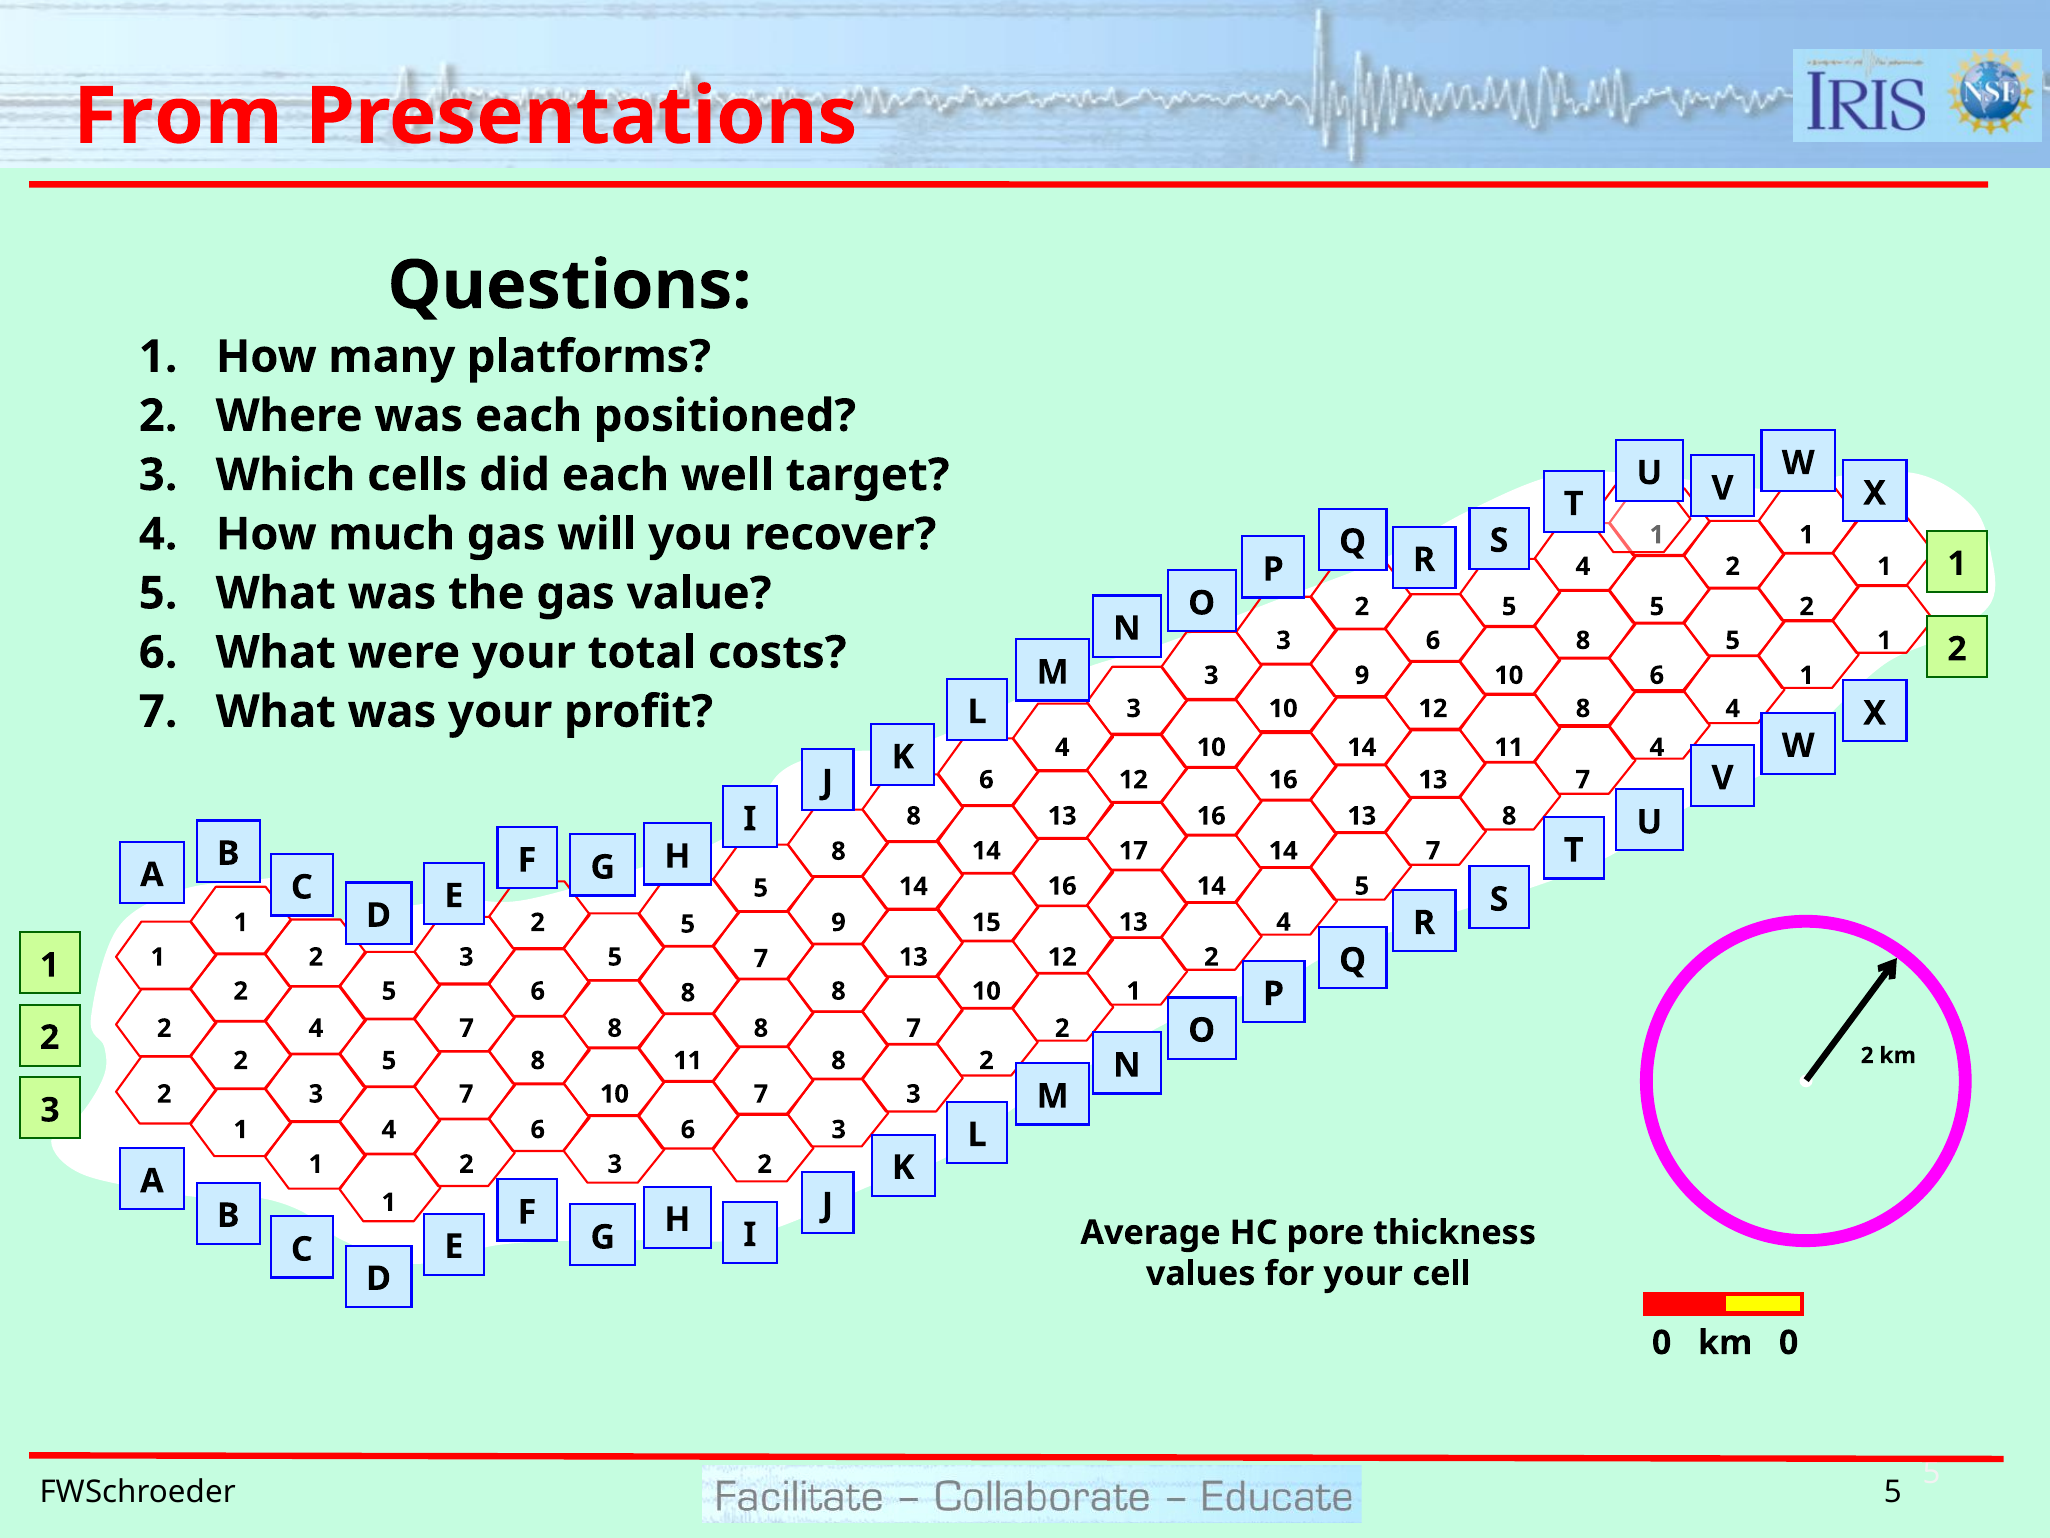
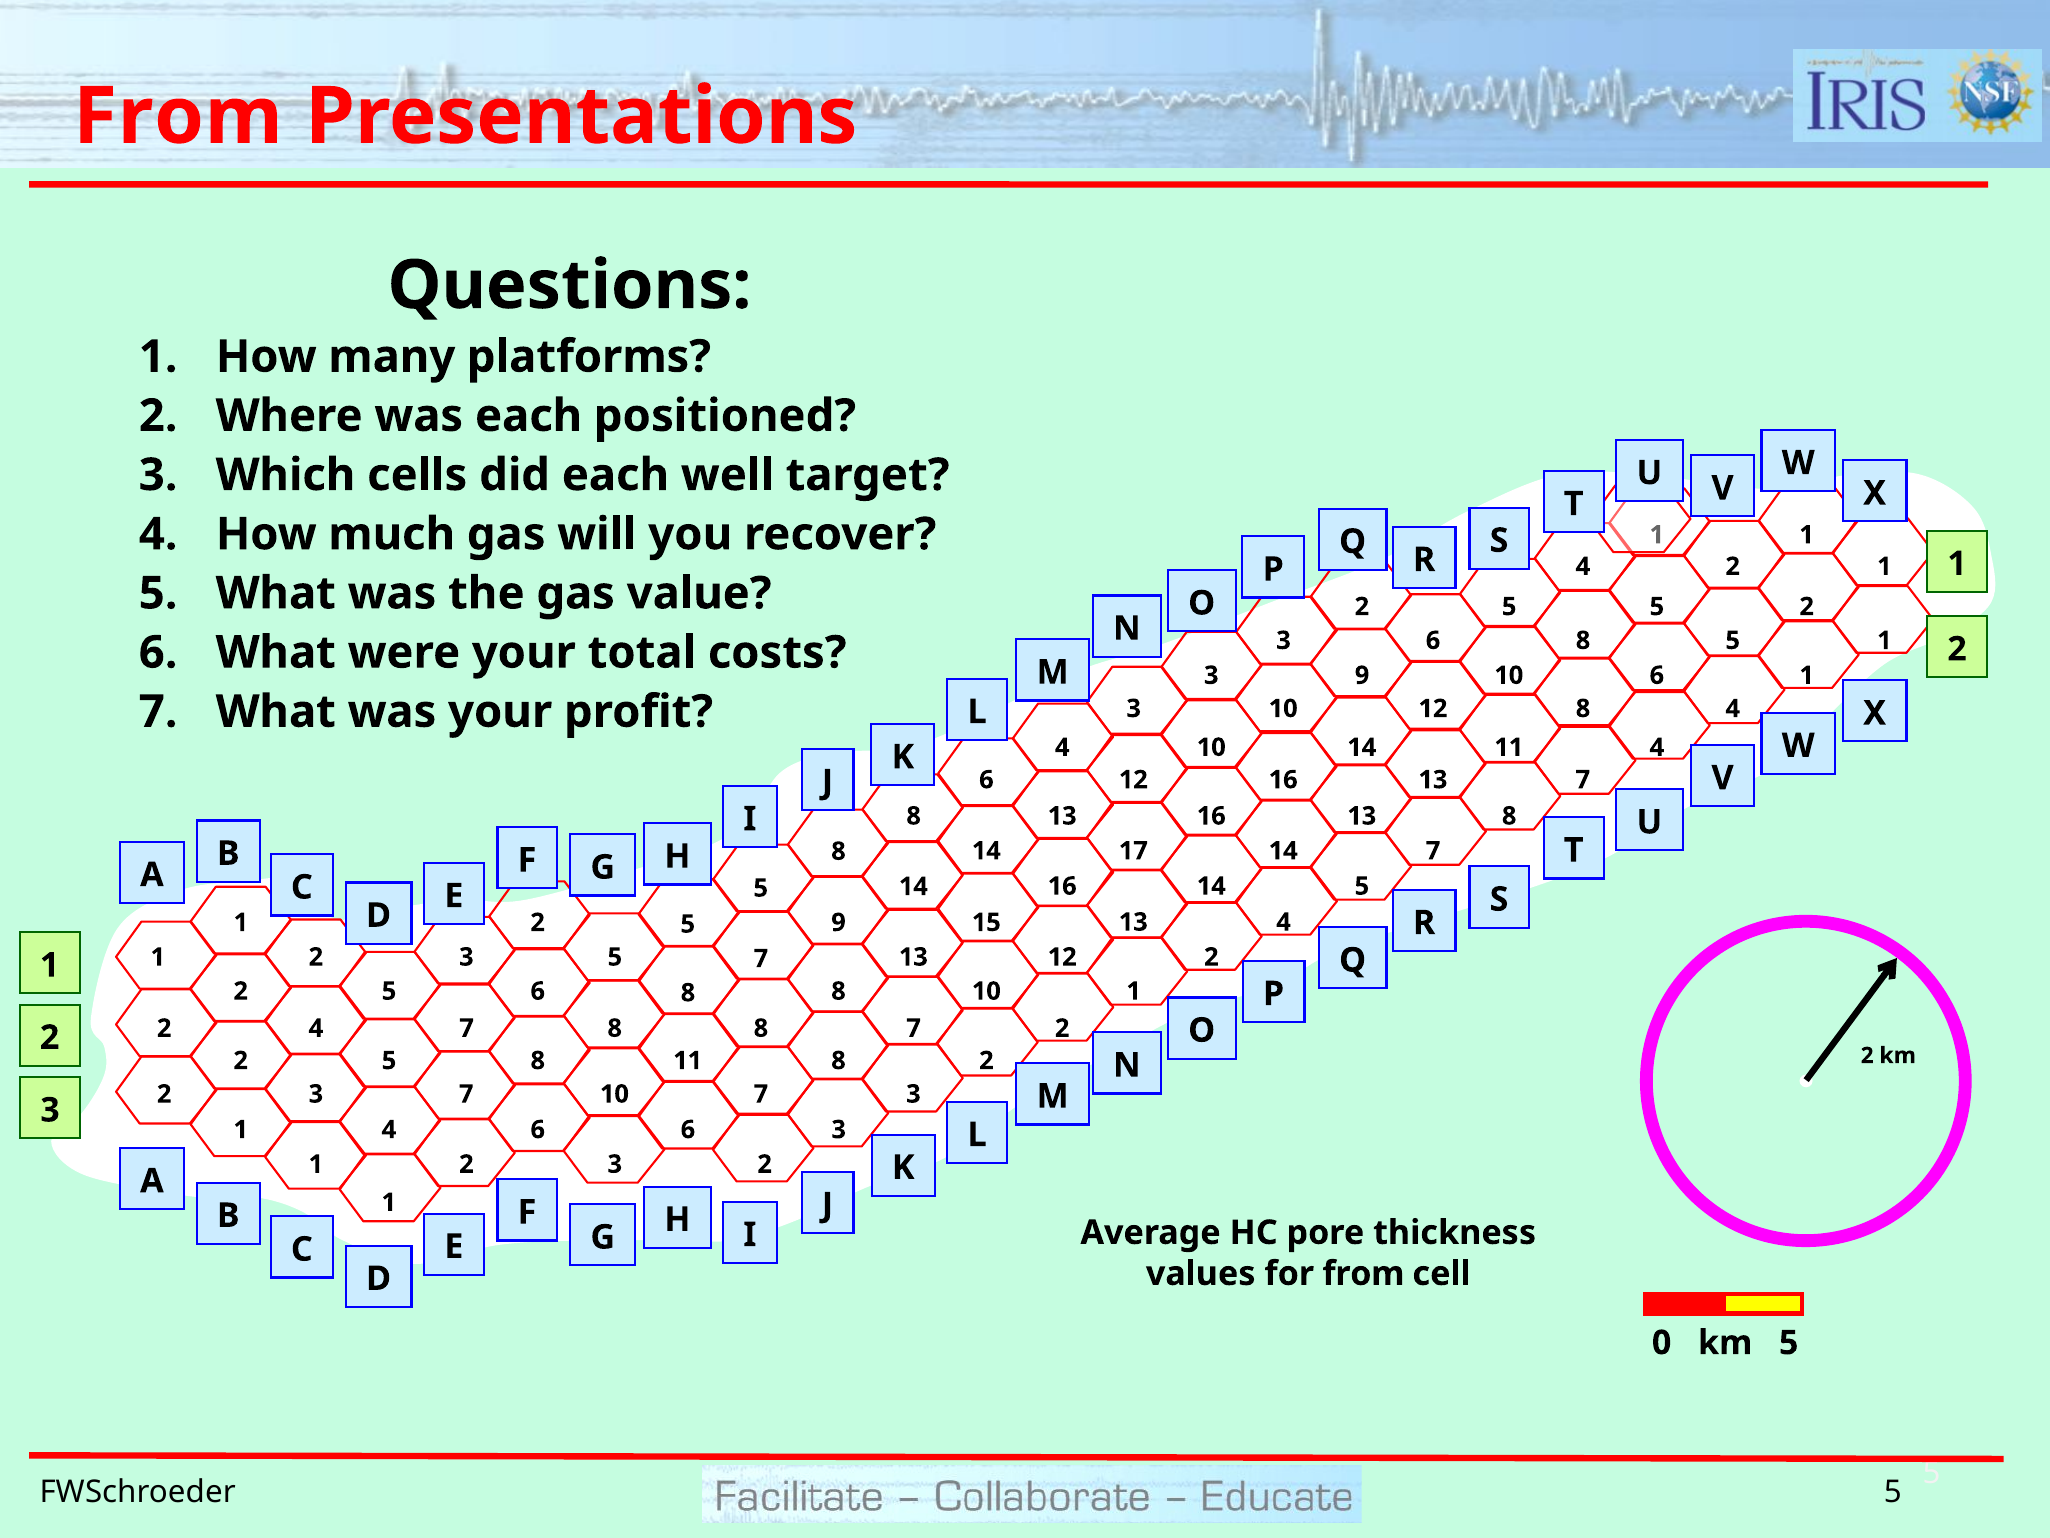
for your: your -> from (1363, 1273)
km 0: 0 -> 5 (1789, 1342)
